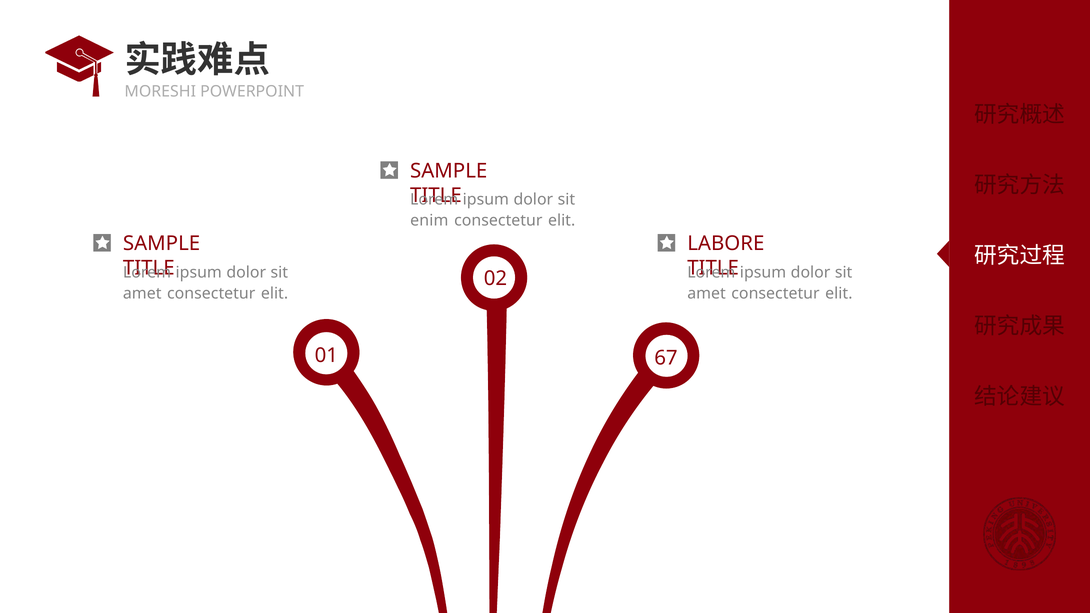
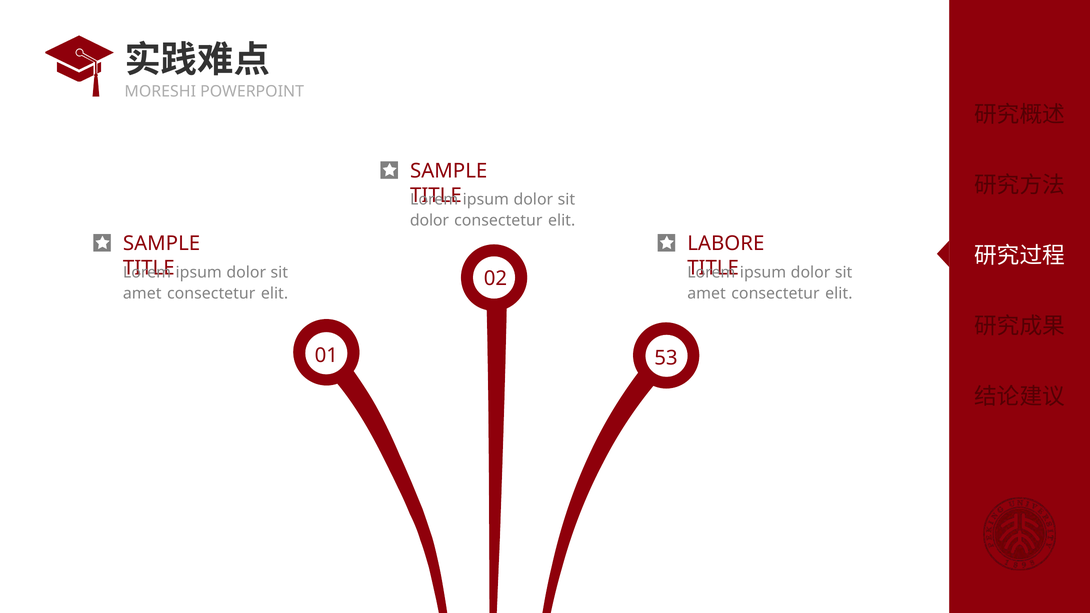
enim: enim -> dolor (429, 221)
67: 67 -> 53 (666, 358)
